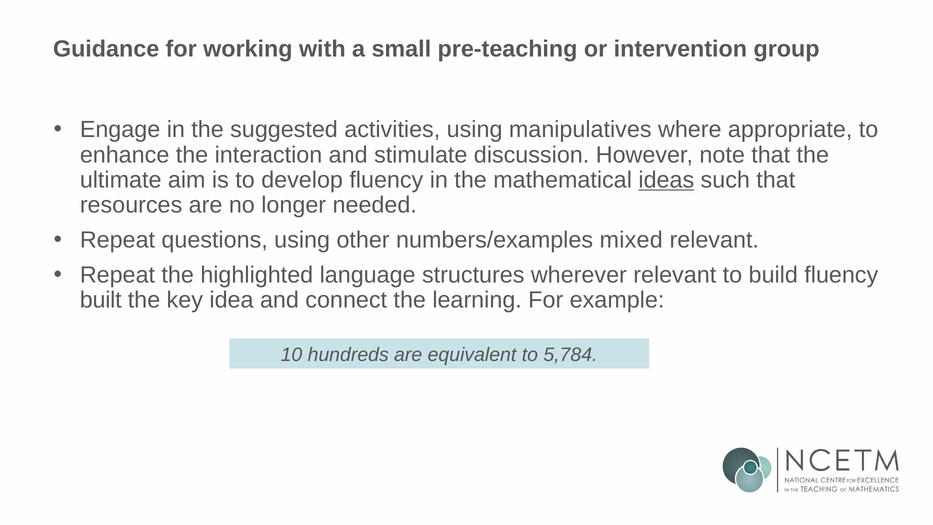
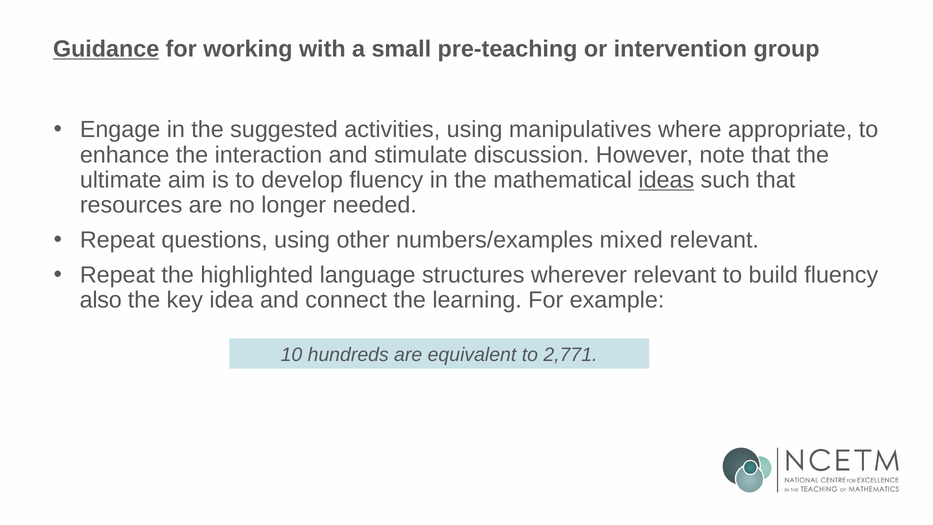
Guidance underline: none -> present (106, 49)
built: built -> also (101, 300)
5,784: 5,784 -> 2,771 (570, 355)
